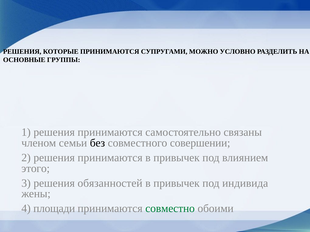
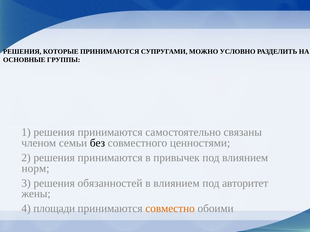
совершении: совершении -> ценностями (200, 143)
этого: этого -> норм (36, 169)
привычек: привычек -> влиянием (177, 183)
индивида: индивида -> авторитет (245, 183)
совместно colour: green -> orange (170, 209)
